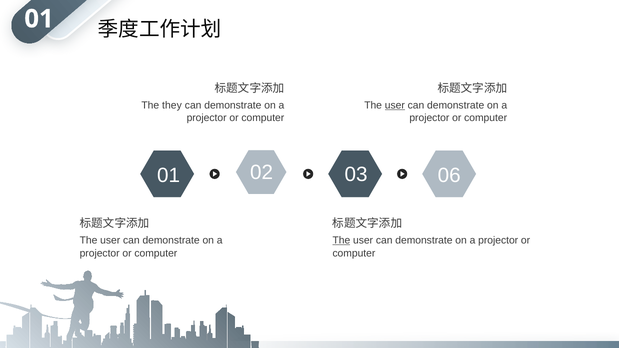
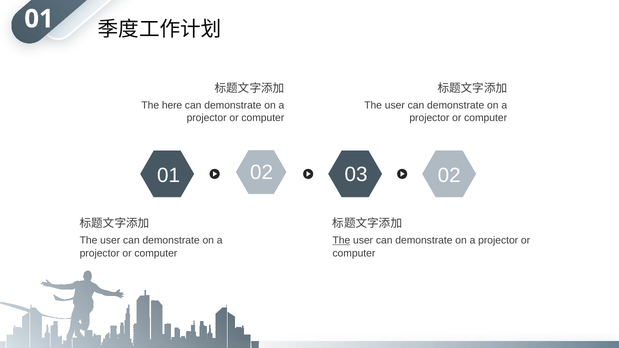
they: they -> here (172, 105)
user underline: present -> none (395, 105)
01 06: 06 -> 02 (449, 175)
